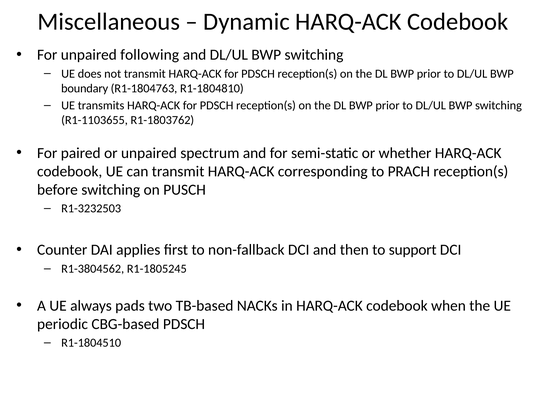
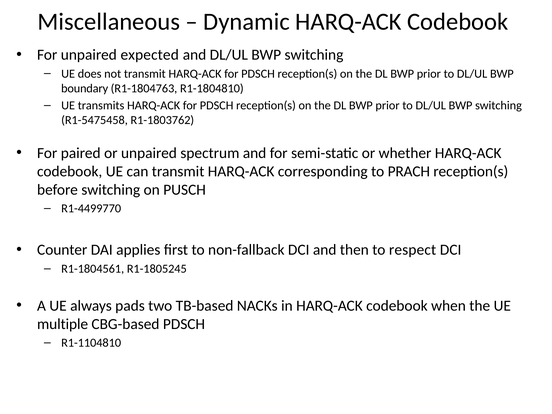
following: following -> expected (150, 55)
R1-1103655: R1-1103655 -> R1-5475458 (95, 120)
R1-3232503: R1-3232503 -> R1-4499770 (91, 209)
support: support -> respect (413, 250)
R1-3804562: R1-3804562 -> R1-1804561 (93, 269)
periodic: periodic -> multiple (63, 324)
R1-1804510: R1-1804510 -> R1-1104810 (91, 343)
